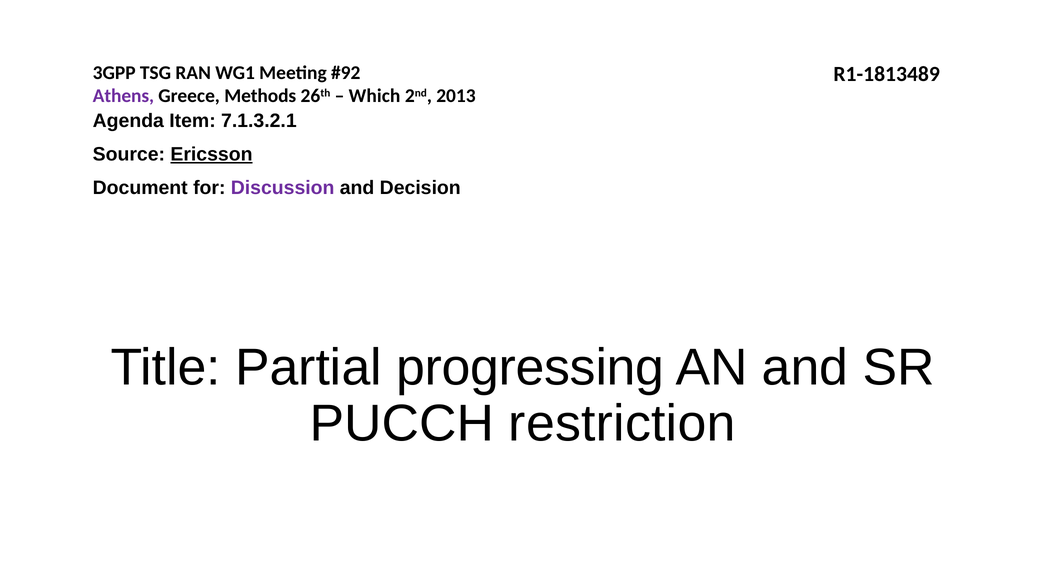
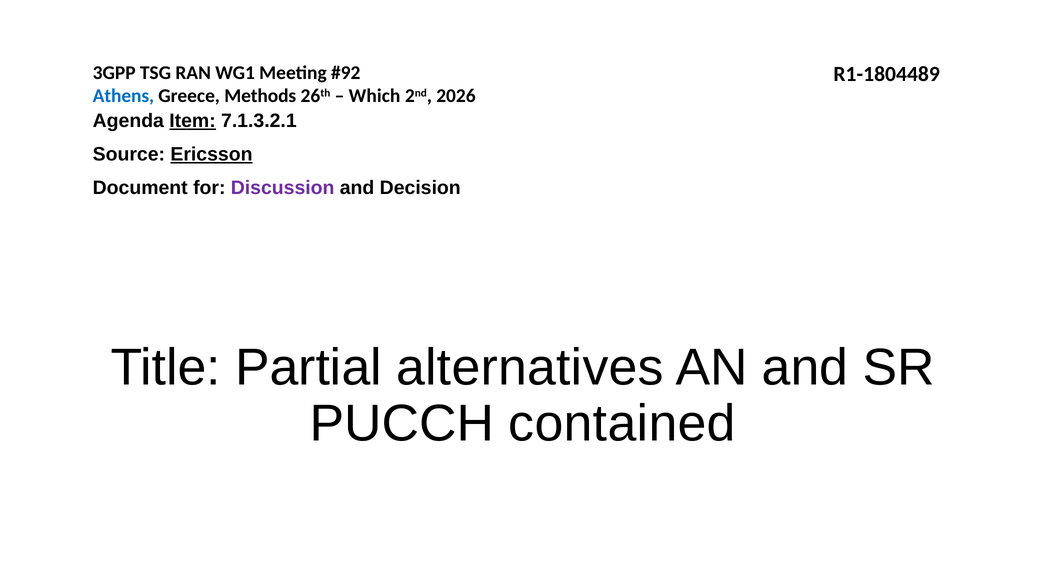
R1-1813489: R1-1813489 -> R1-1804489 (887, 74)
Athens colour: purple -> blue (123, 96)
2013: 2013 -> 2026 (456, 96)
Item underline: none -> present (193, 121)
progressing: progressing -> alternatives (530, 368)
restriction: restriction -> contained (622, 424)
